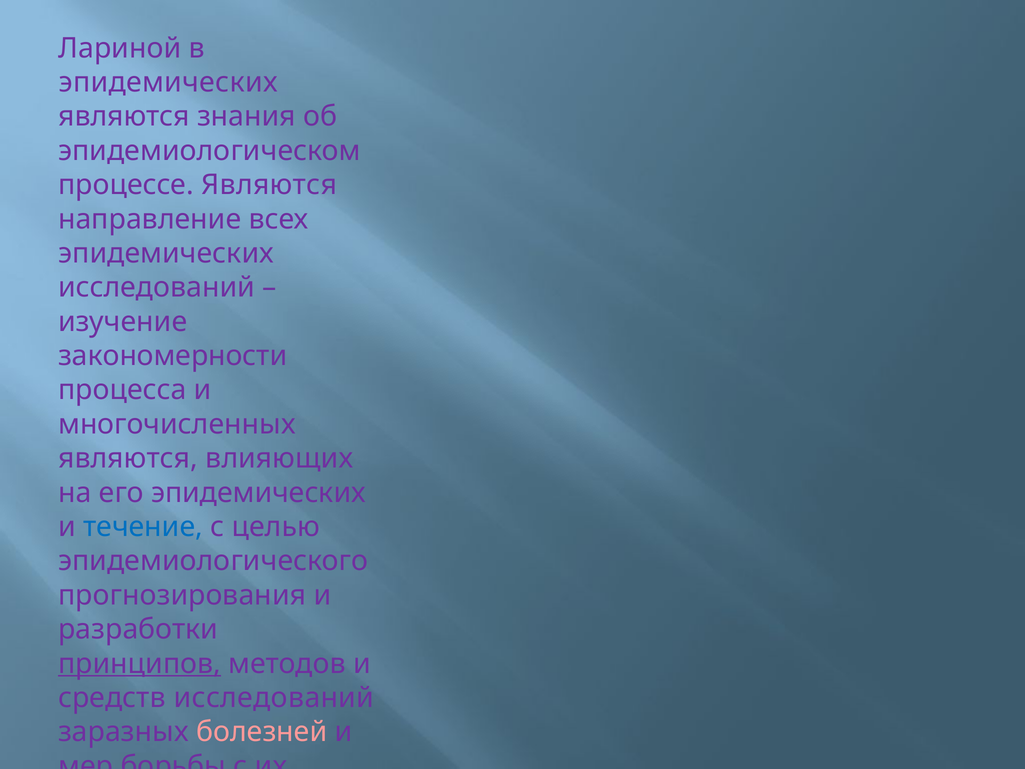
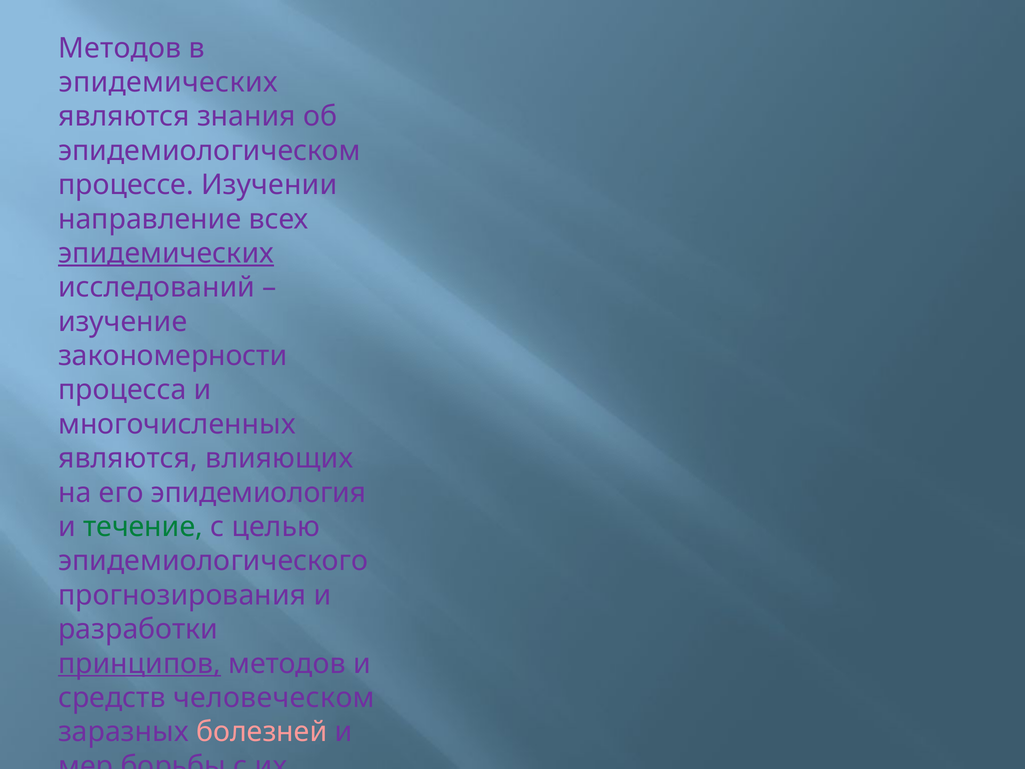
Лариной: Лариной -> Методов (120, 48)
процессе Являются: Являются -> Изучении (269, 185)
эпидемических underline: none -> present (166, 253)
его эпидемических: эпидемических -> эпидемиология (259, 492)
течение colour: blue -> green (143, 527)
средств исследований: исследований -> человеческом (274, 698)
